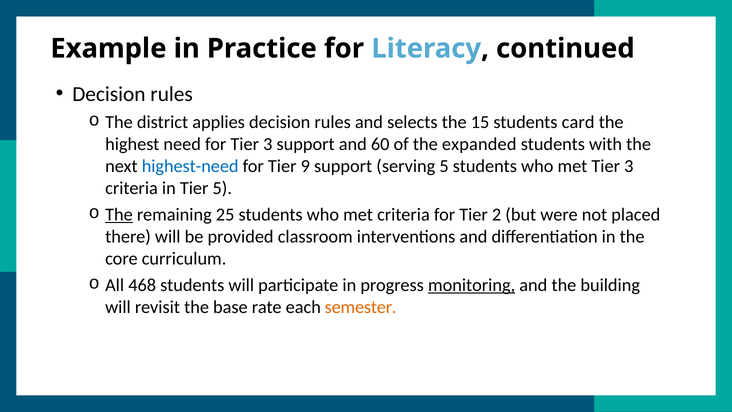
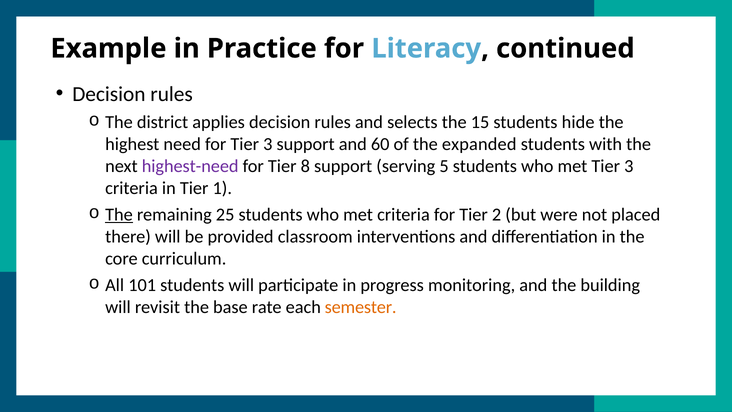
card: card -> hide (578, 122)
highest-need colour: blue -> purple (190, 166)
9: 9 -> 8 (305, 166)
Tier 5: 5 -> 1 (222, 188)
468: 468 -> 101 (142, 285)
monitoring underline: present -> none (472, 285)
